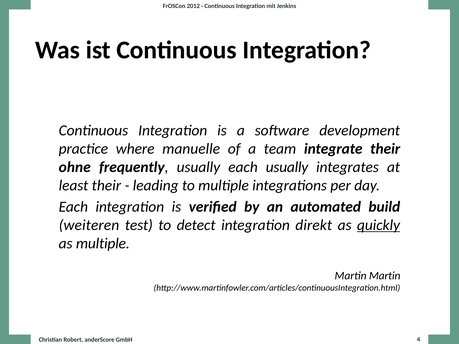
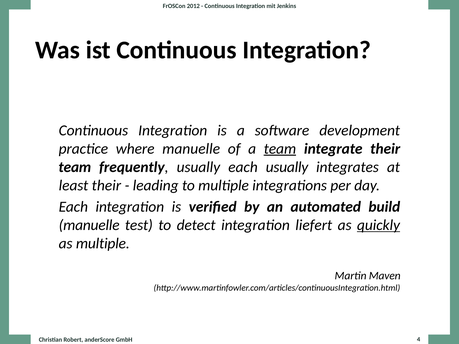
team underline: none -> present (280, 149)
ohne: ohne -> team (75, 167)
weiteren: weiteren -> manuelle (89, 225)
direkt: direkt -> liefert (314, 225)
Martin Martin: Martin -> Maven (385, 276)
